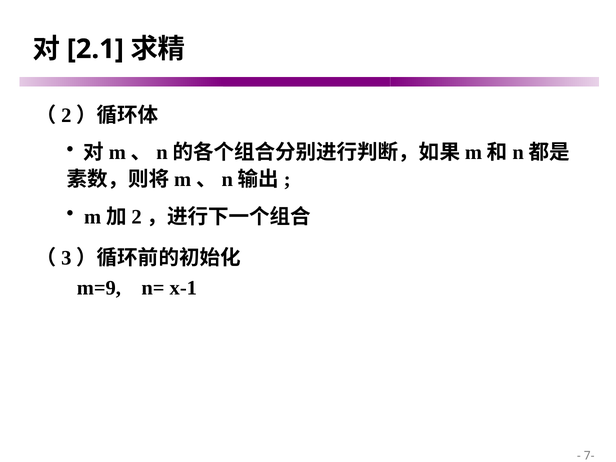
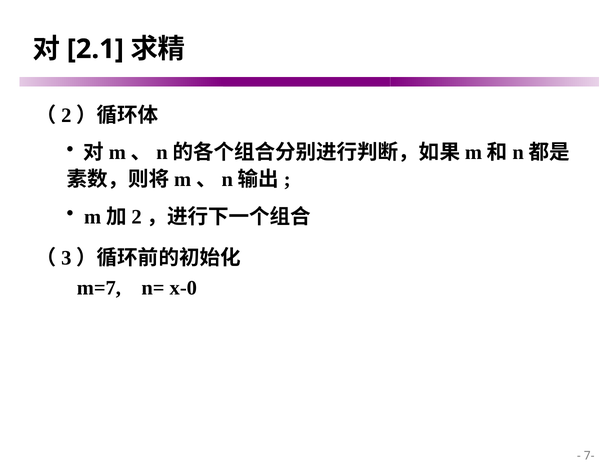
m=9: m=9 -> m=7 (99, 288)
x-1: x-1 -> x-0 (183, 288)
